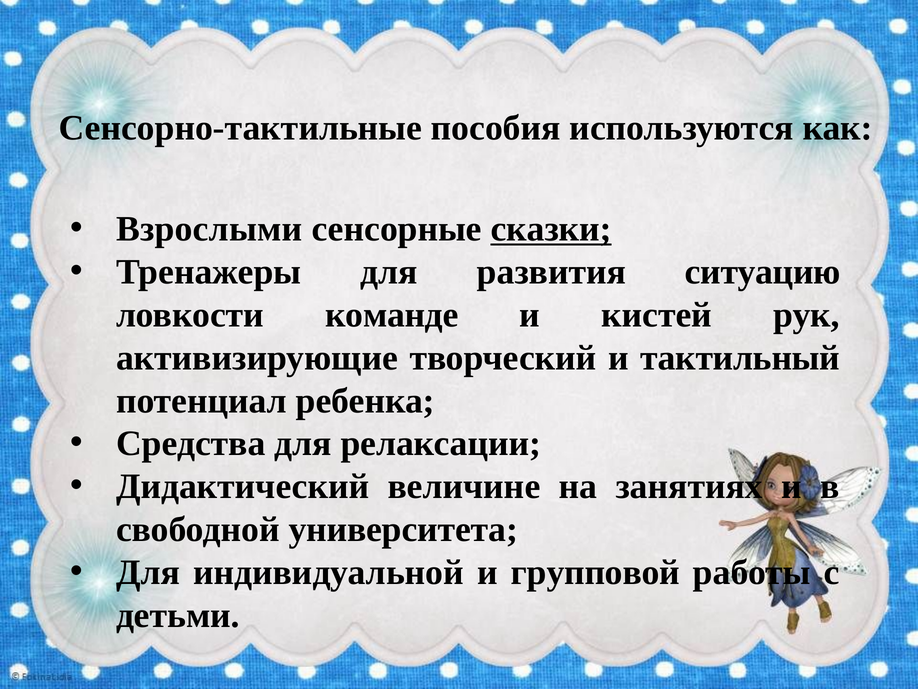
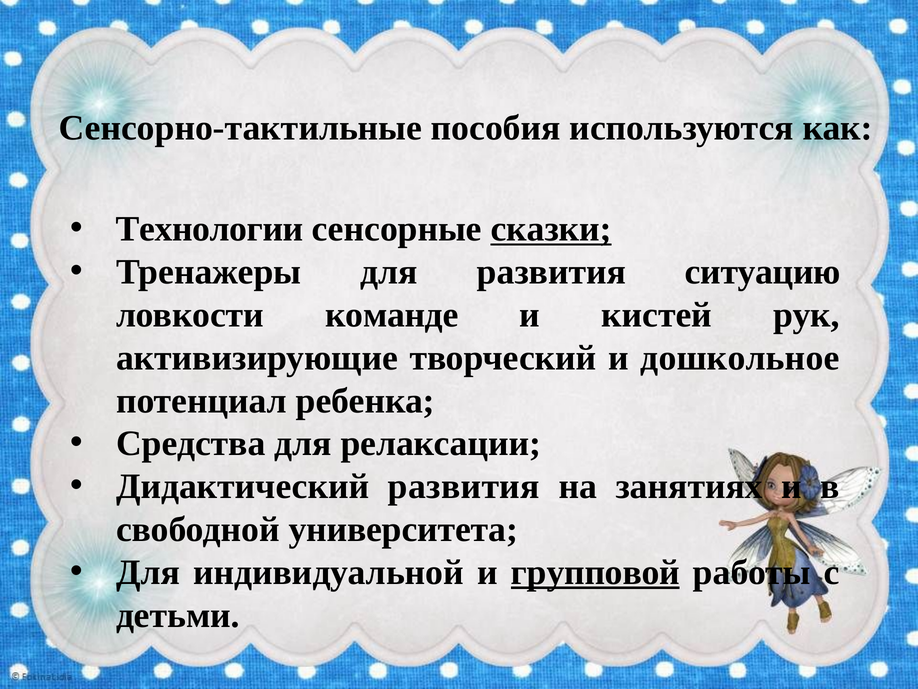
Взрослыми: Взрослыми -> Технологии (210, 229)
тактильный: тактильный -> дошкольное (740, 358)
Дидактический величине: величине -> развития (464, 486)
групповой underline: none -> present (595, 572)
